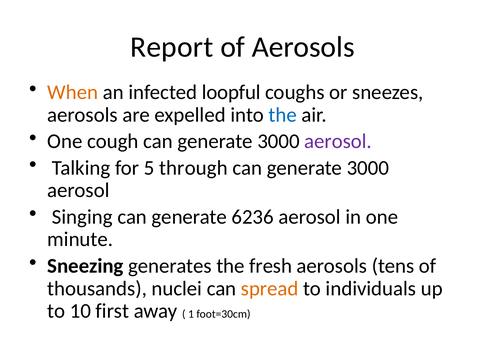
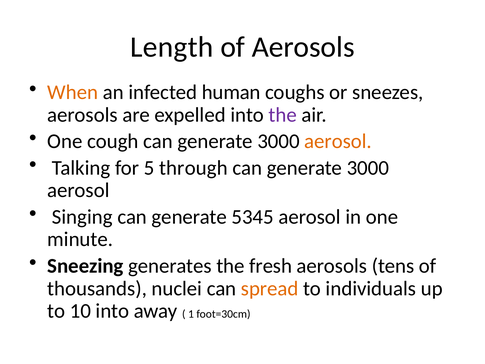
Report: Report -> Length (172, 47)
loopful: loopful -> human (231, 92)
the colour: blue -> purple (283, 115)
aerosol colour: purple -> orange (338, 141)
6236: 6236 -> 5345 (253, 217)
10 first: first -> into (112, 311)
